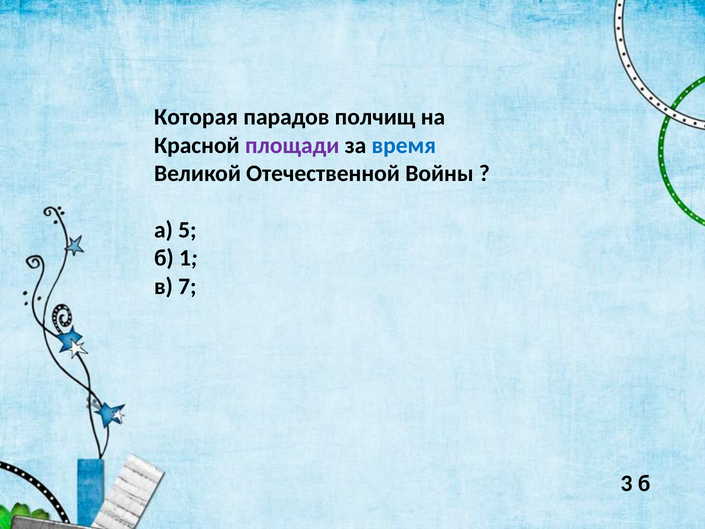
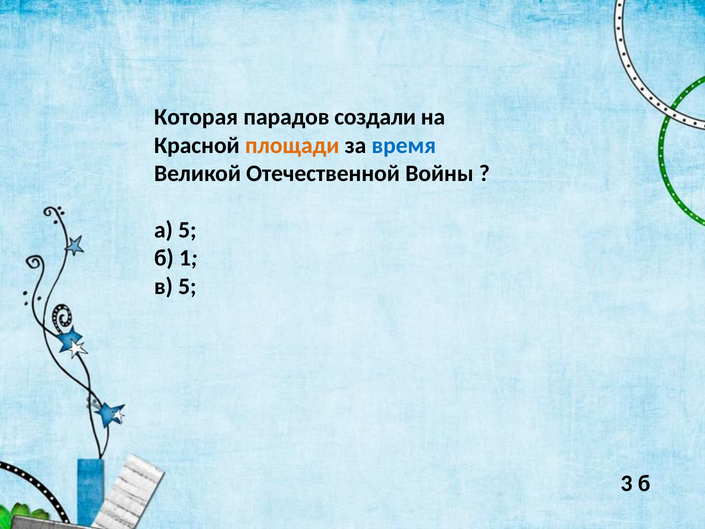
полчищ: полчищ -> создали (375, 117)
площади colour: purple -> orange (292, 145)
в 7: 7 -> 5 (187, 286)
